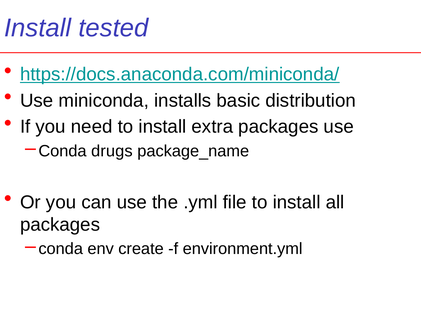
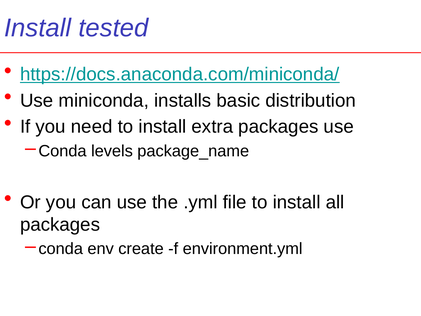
drugs: drugs -> levels (112, 151)
